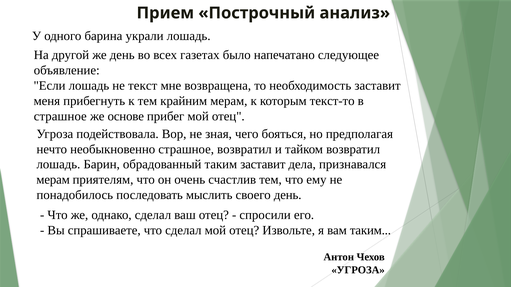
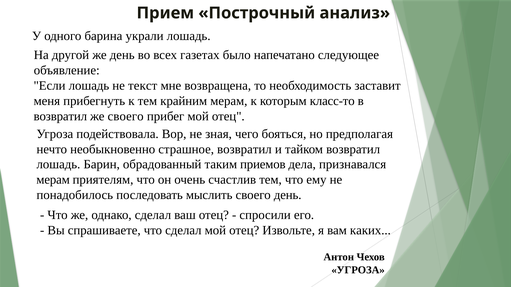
текст-то: текст-то -> класс-то (332, 101)
страшное: страшное -> возвратил (60, 116)
же основе: основе -> своего (126, 116)
таким заставит: заставит -> приемов (263, 165)
вам таким: таким -> каких (370, 231)
